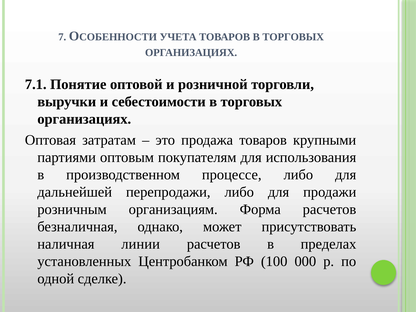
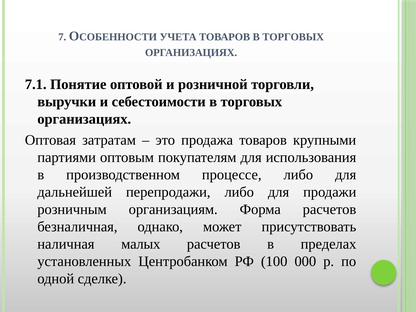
линии: линии -> малых (141, 244)
